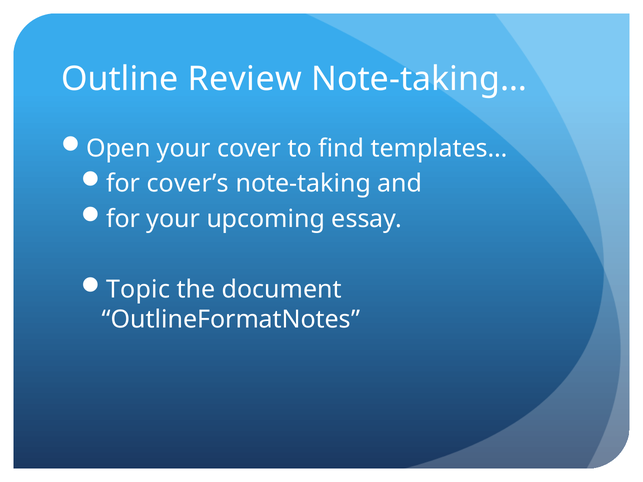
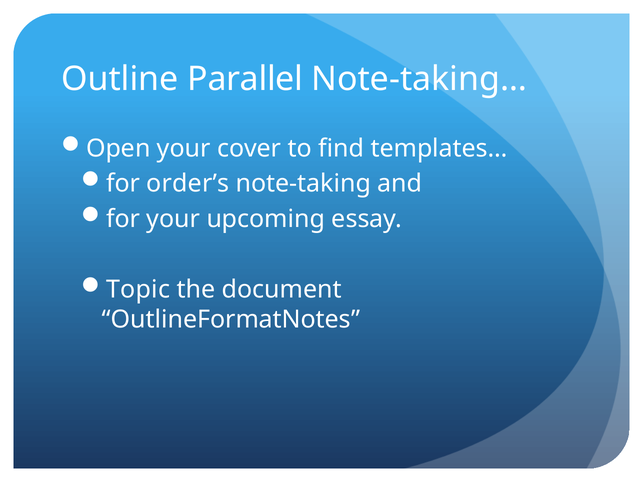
Review: Review -> Parallel (245, 79)
cover’s: cover’s -> order’s (188, 184)
